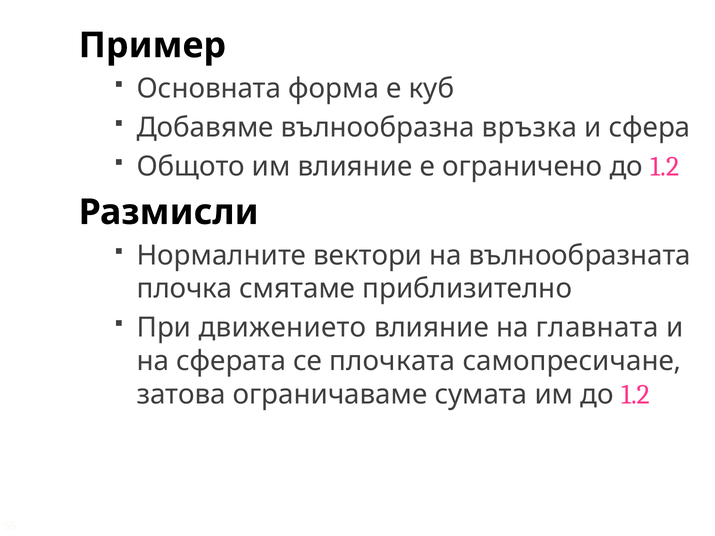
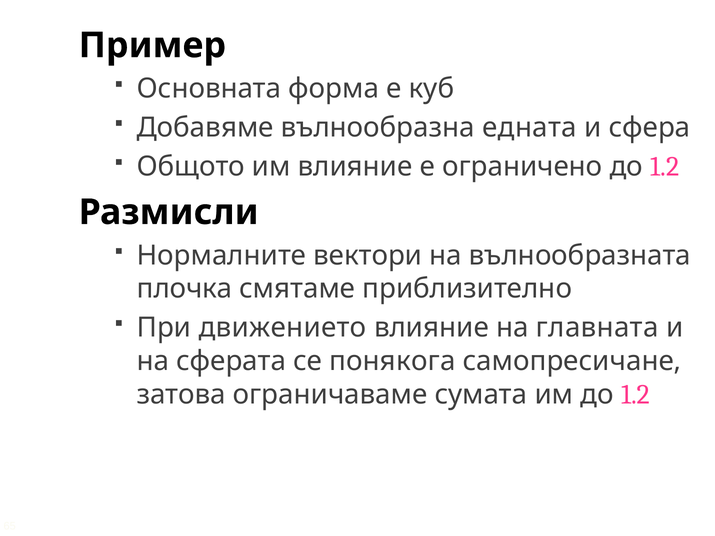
връзка: връзка -> едната (530, 128)
плочката: плочката -> понякога (392, 361)
